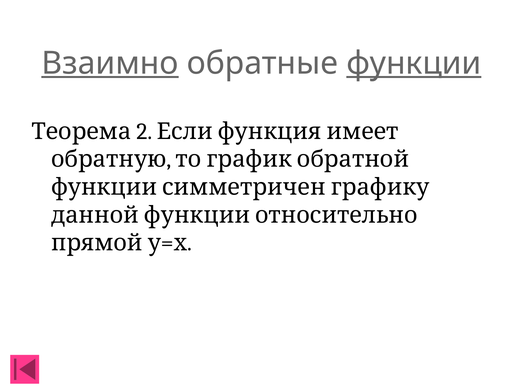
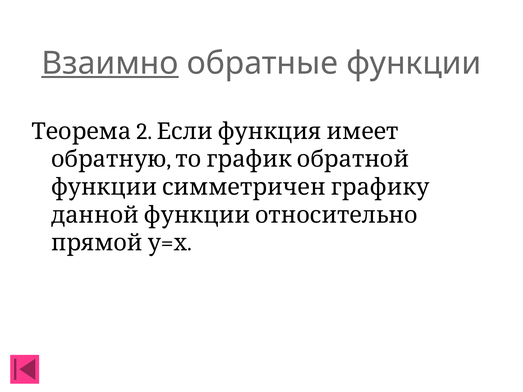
функции underline: present -> none (414, 63)
